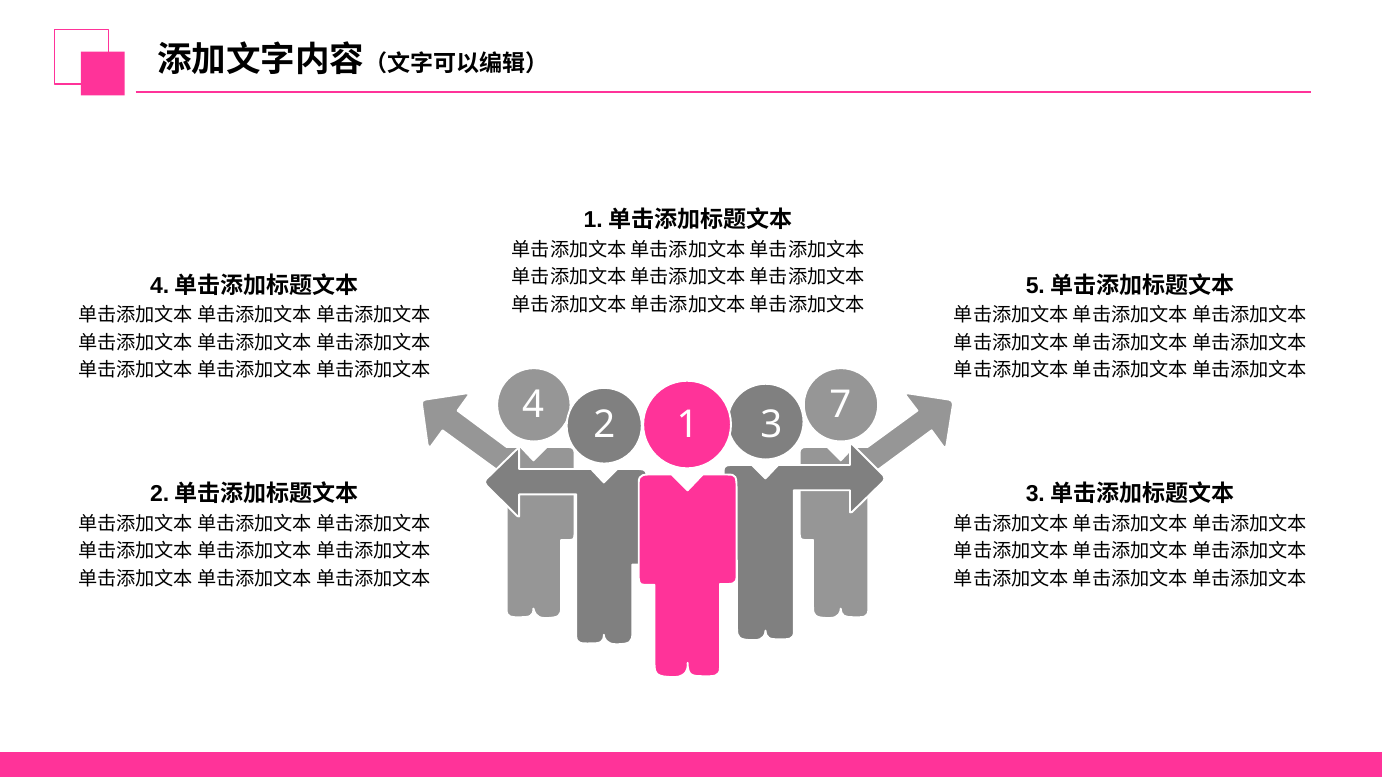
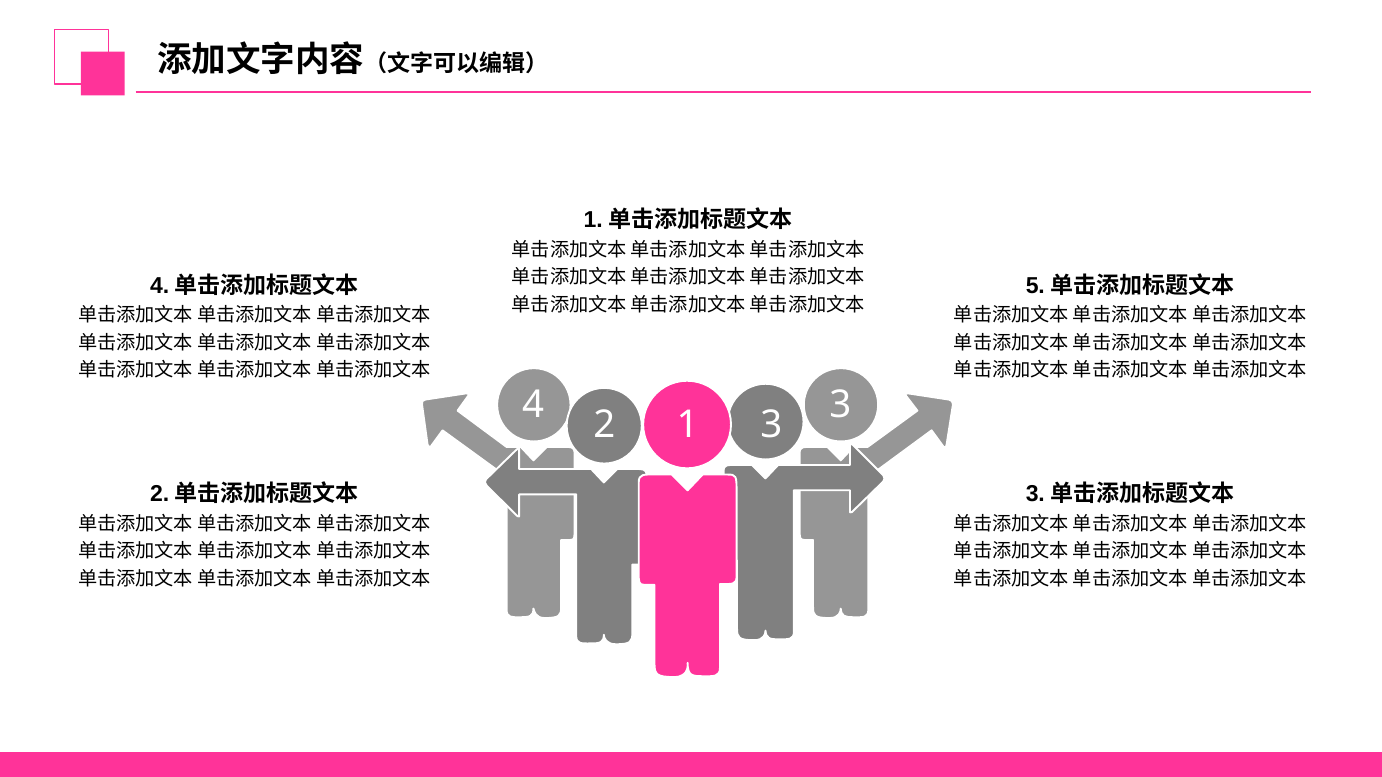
4 7: 7 -> 3 (840, 405)
